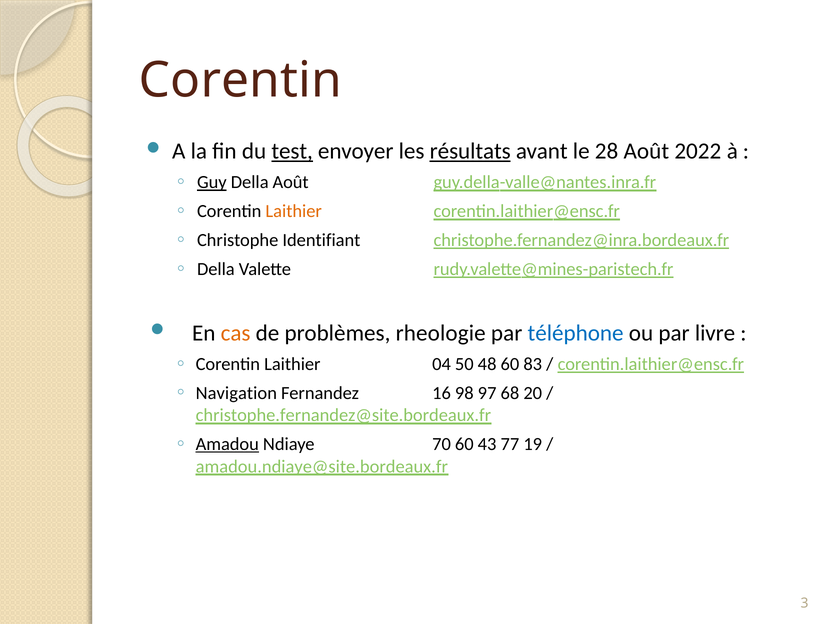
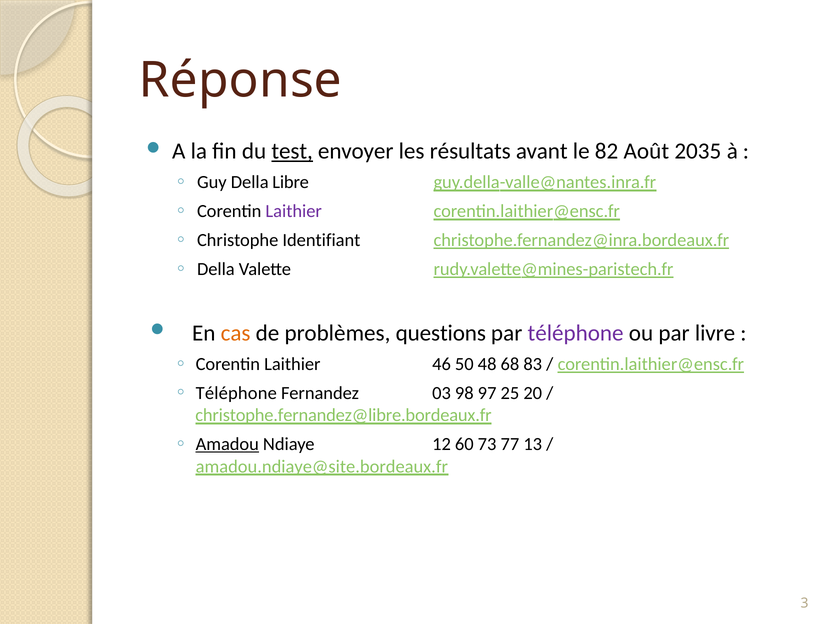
Corentin: Corentin -> Réponse (240, 80)
résultats underline: present -> none (470, 151)
28: 28 -> 82 (607, 151)
2022: 2022 -> 2035 (698, 151)
Guy underline: present -> none (212, 182)
Della Août: Août -> Libre (291, 182)
Laithier colour: orange -> purple (294, 211)
rheologie: rheologie -> questions (441, 333)
téléphone colour: blue -> purple (576, 333)
04: 04 -> 46 (442, 364)
48 60: 60 -> 68 (510, 364)
Navigation: Navigation -> Téléphone (236, 393)
16: 16 -> 03 (442, 393)
68: 68 -> 25 (510, 393)
christophe.fernandez@site.bordeaux.fr: christophe.fernandez@site.bordeaux.fr -> christophe.fernandez@libre.bordeaux.fr (343, 415)
70: 70 -> 12 (442, 444)
43: 43 -> 73 (487, 444)
19: 19 -> 13 (533, 444)
